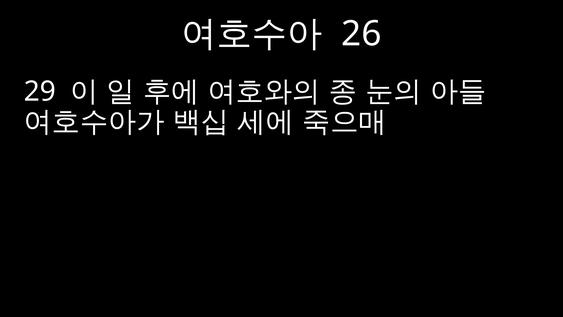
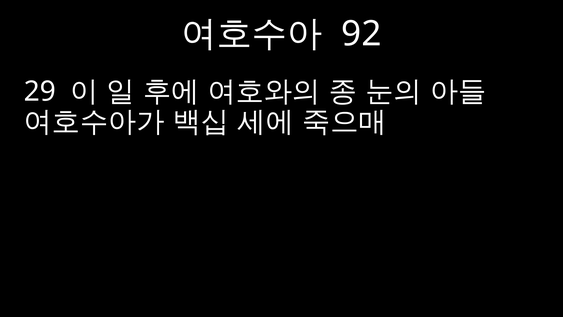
26: 26 -> 92 (361, 34)
